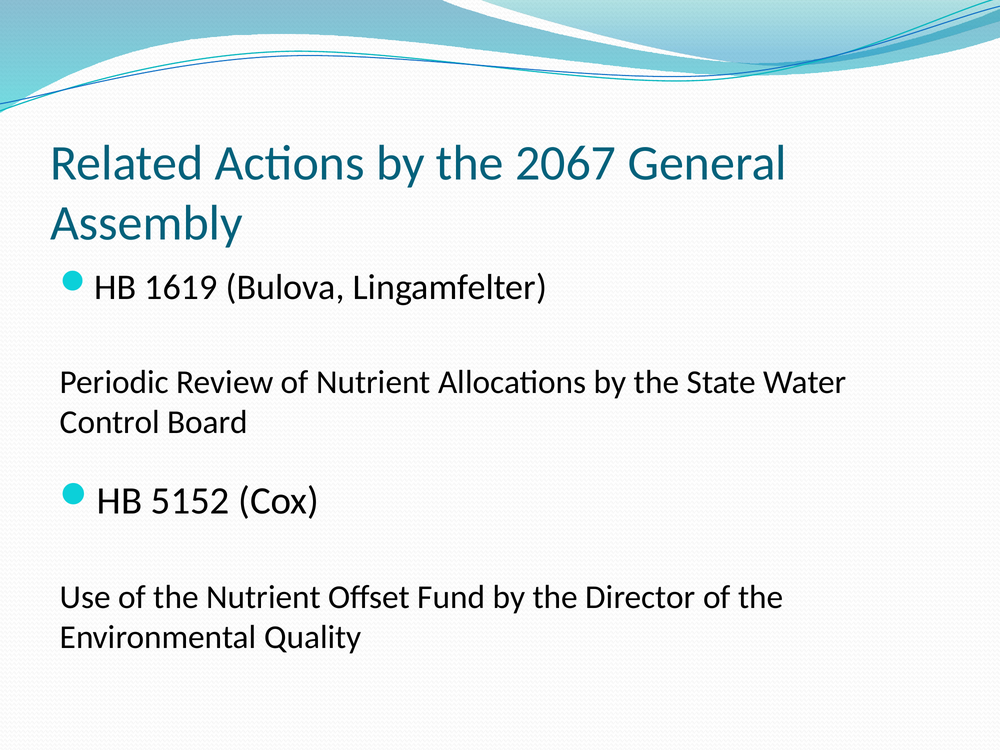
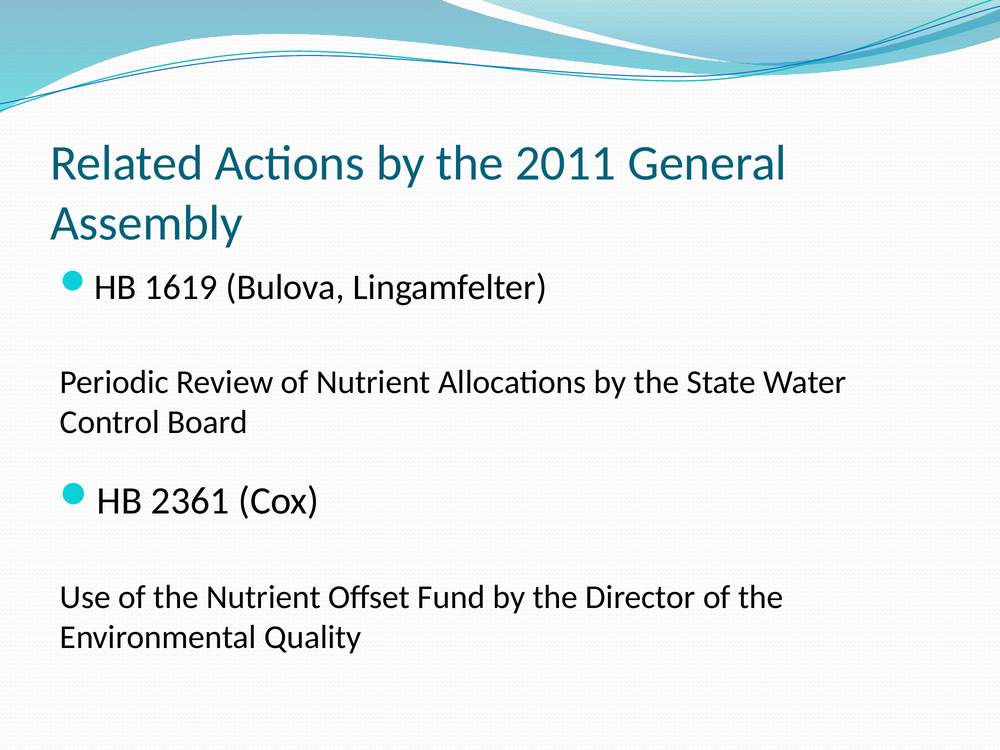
2067: 2067 -> 2011 (566, 163)
5152: 5152 -> 2361 (190, 501)
